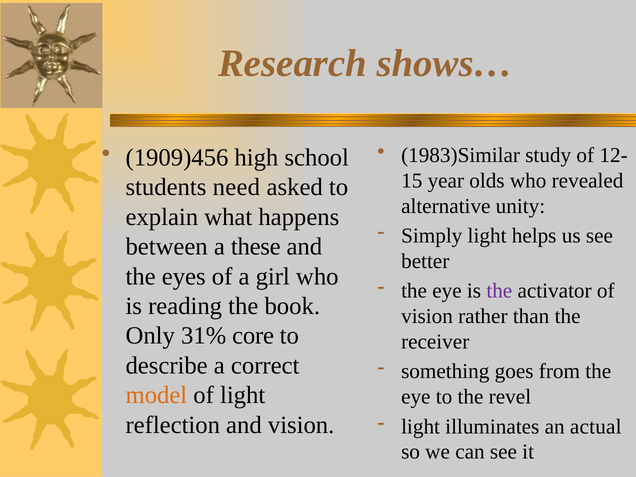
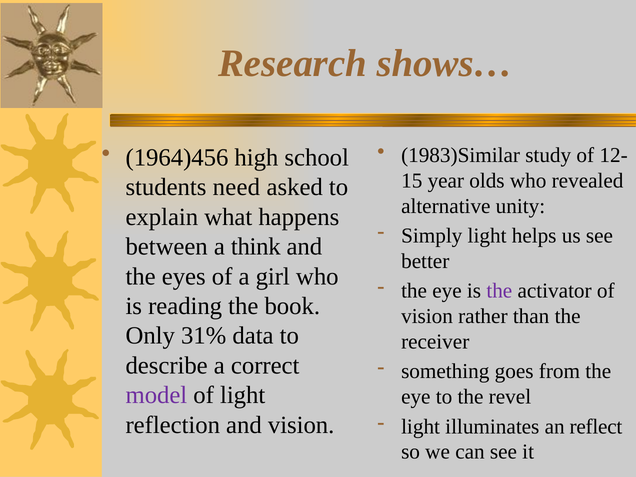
1909)456: 1909)456 -> 1964)456 (177, 158)
these: these -> think (256, 247)
core: core -> data (253, 336)
model colour: orange -> purple (156, 395)
actual: actual -> reflect (596, 427)
